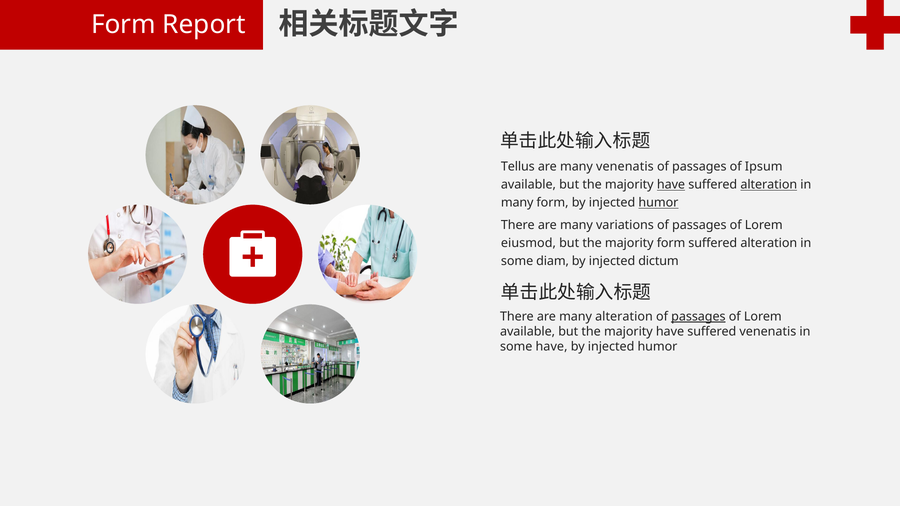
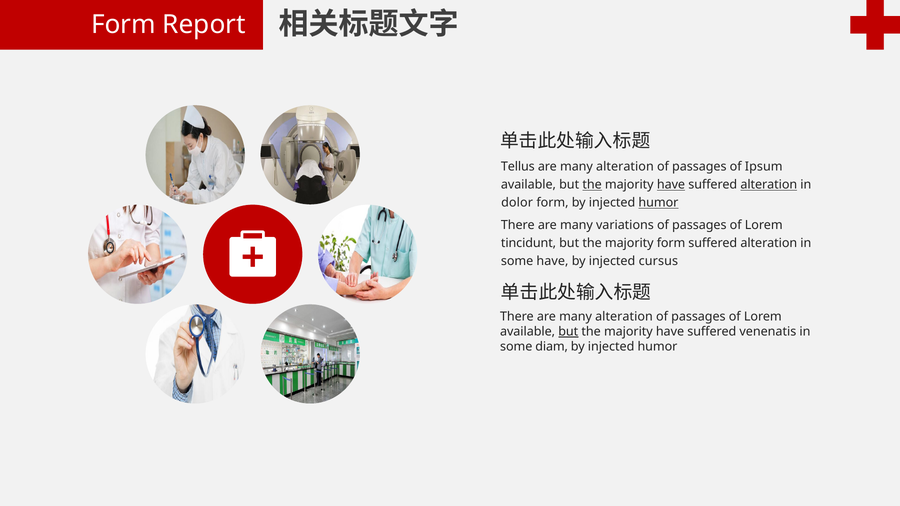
venenatis: venenatis -> alteration (625, 167)
the underline: none -> present (592, 185)
many: many -> dolor (517, 203)
eiusmod: eiusmod -> tincidunt (529, 243)
some diam: diam -> have (552, 261)
dictum: dictum -> cursus (658, 261)
passages underline: present -> none (698, 317)
but underline: none -> present (568, 332)
some have: have -> diam (552, 347)
